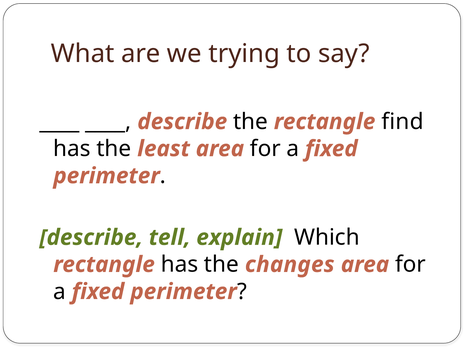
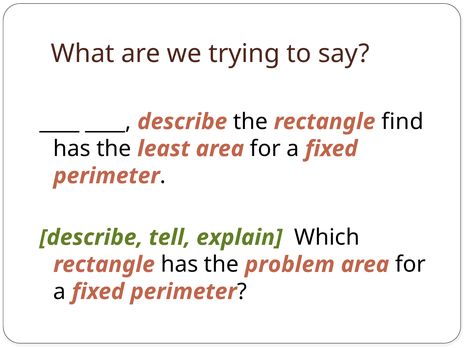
changes: changes -> problem (290, 265)
